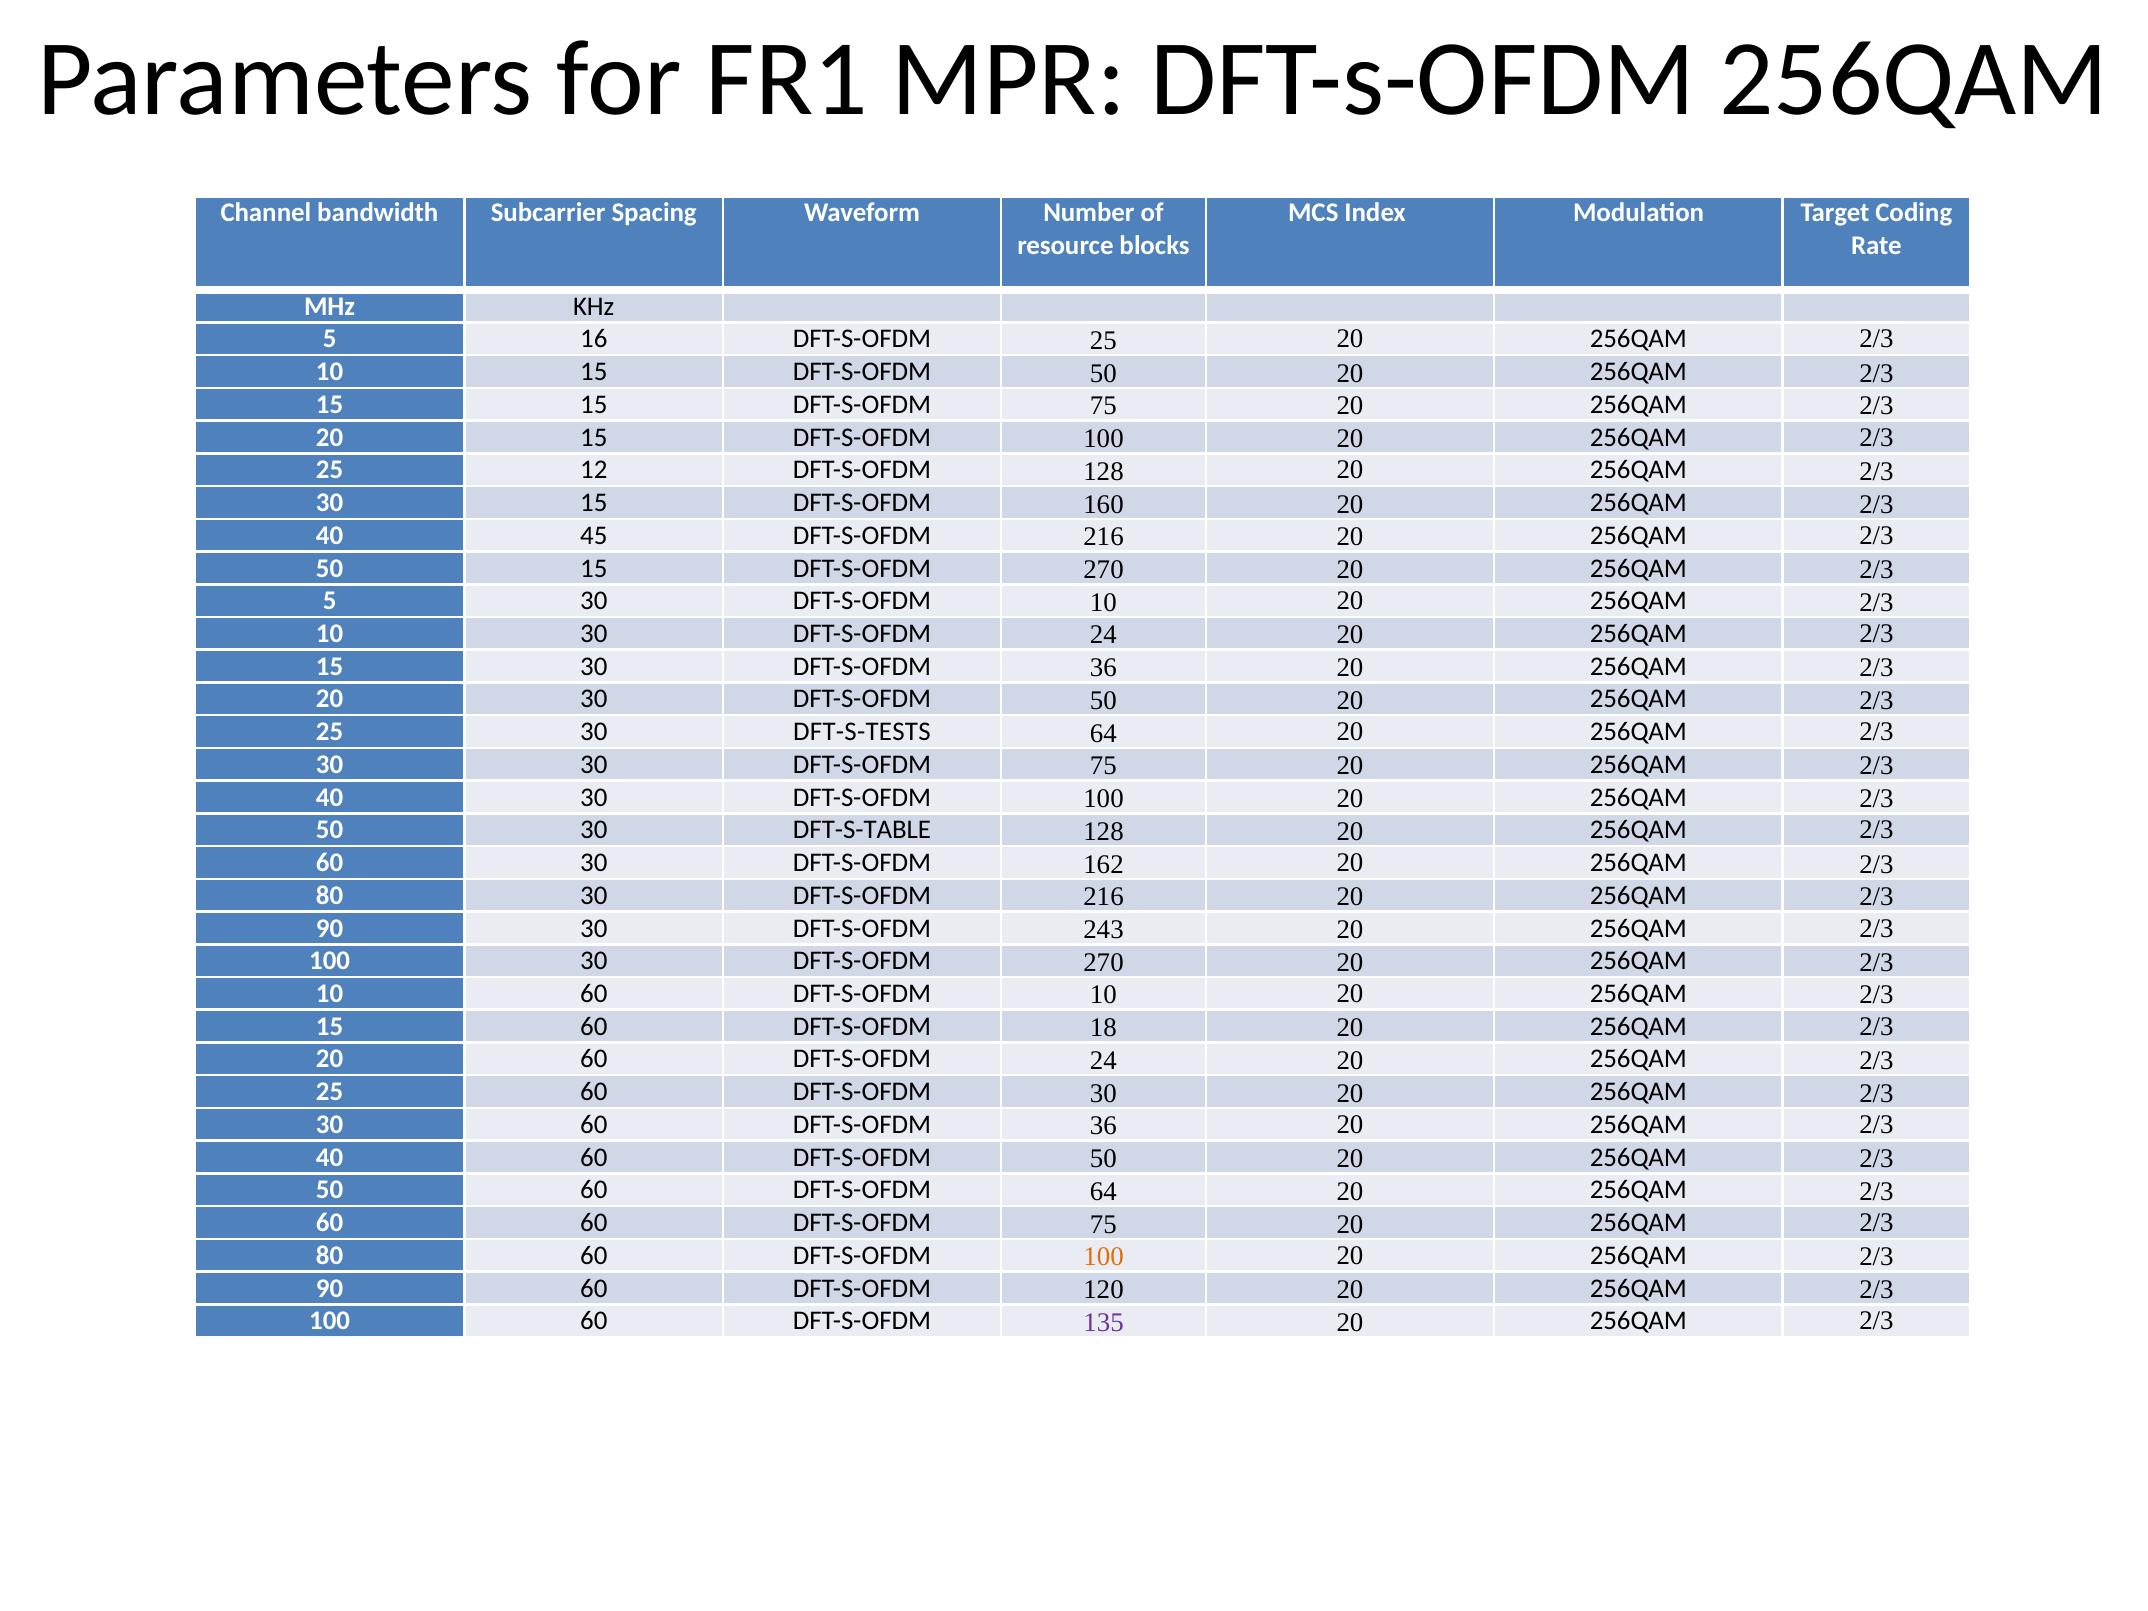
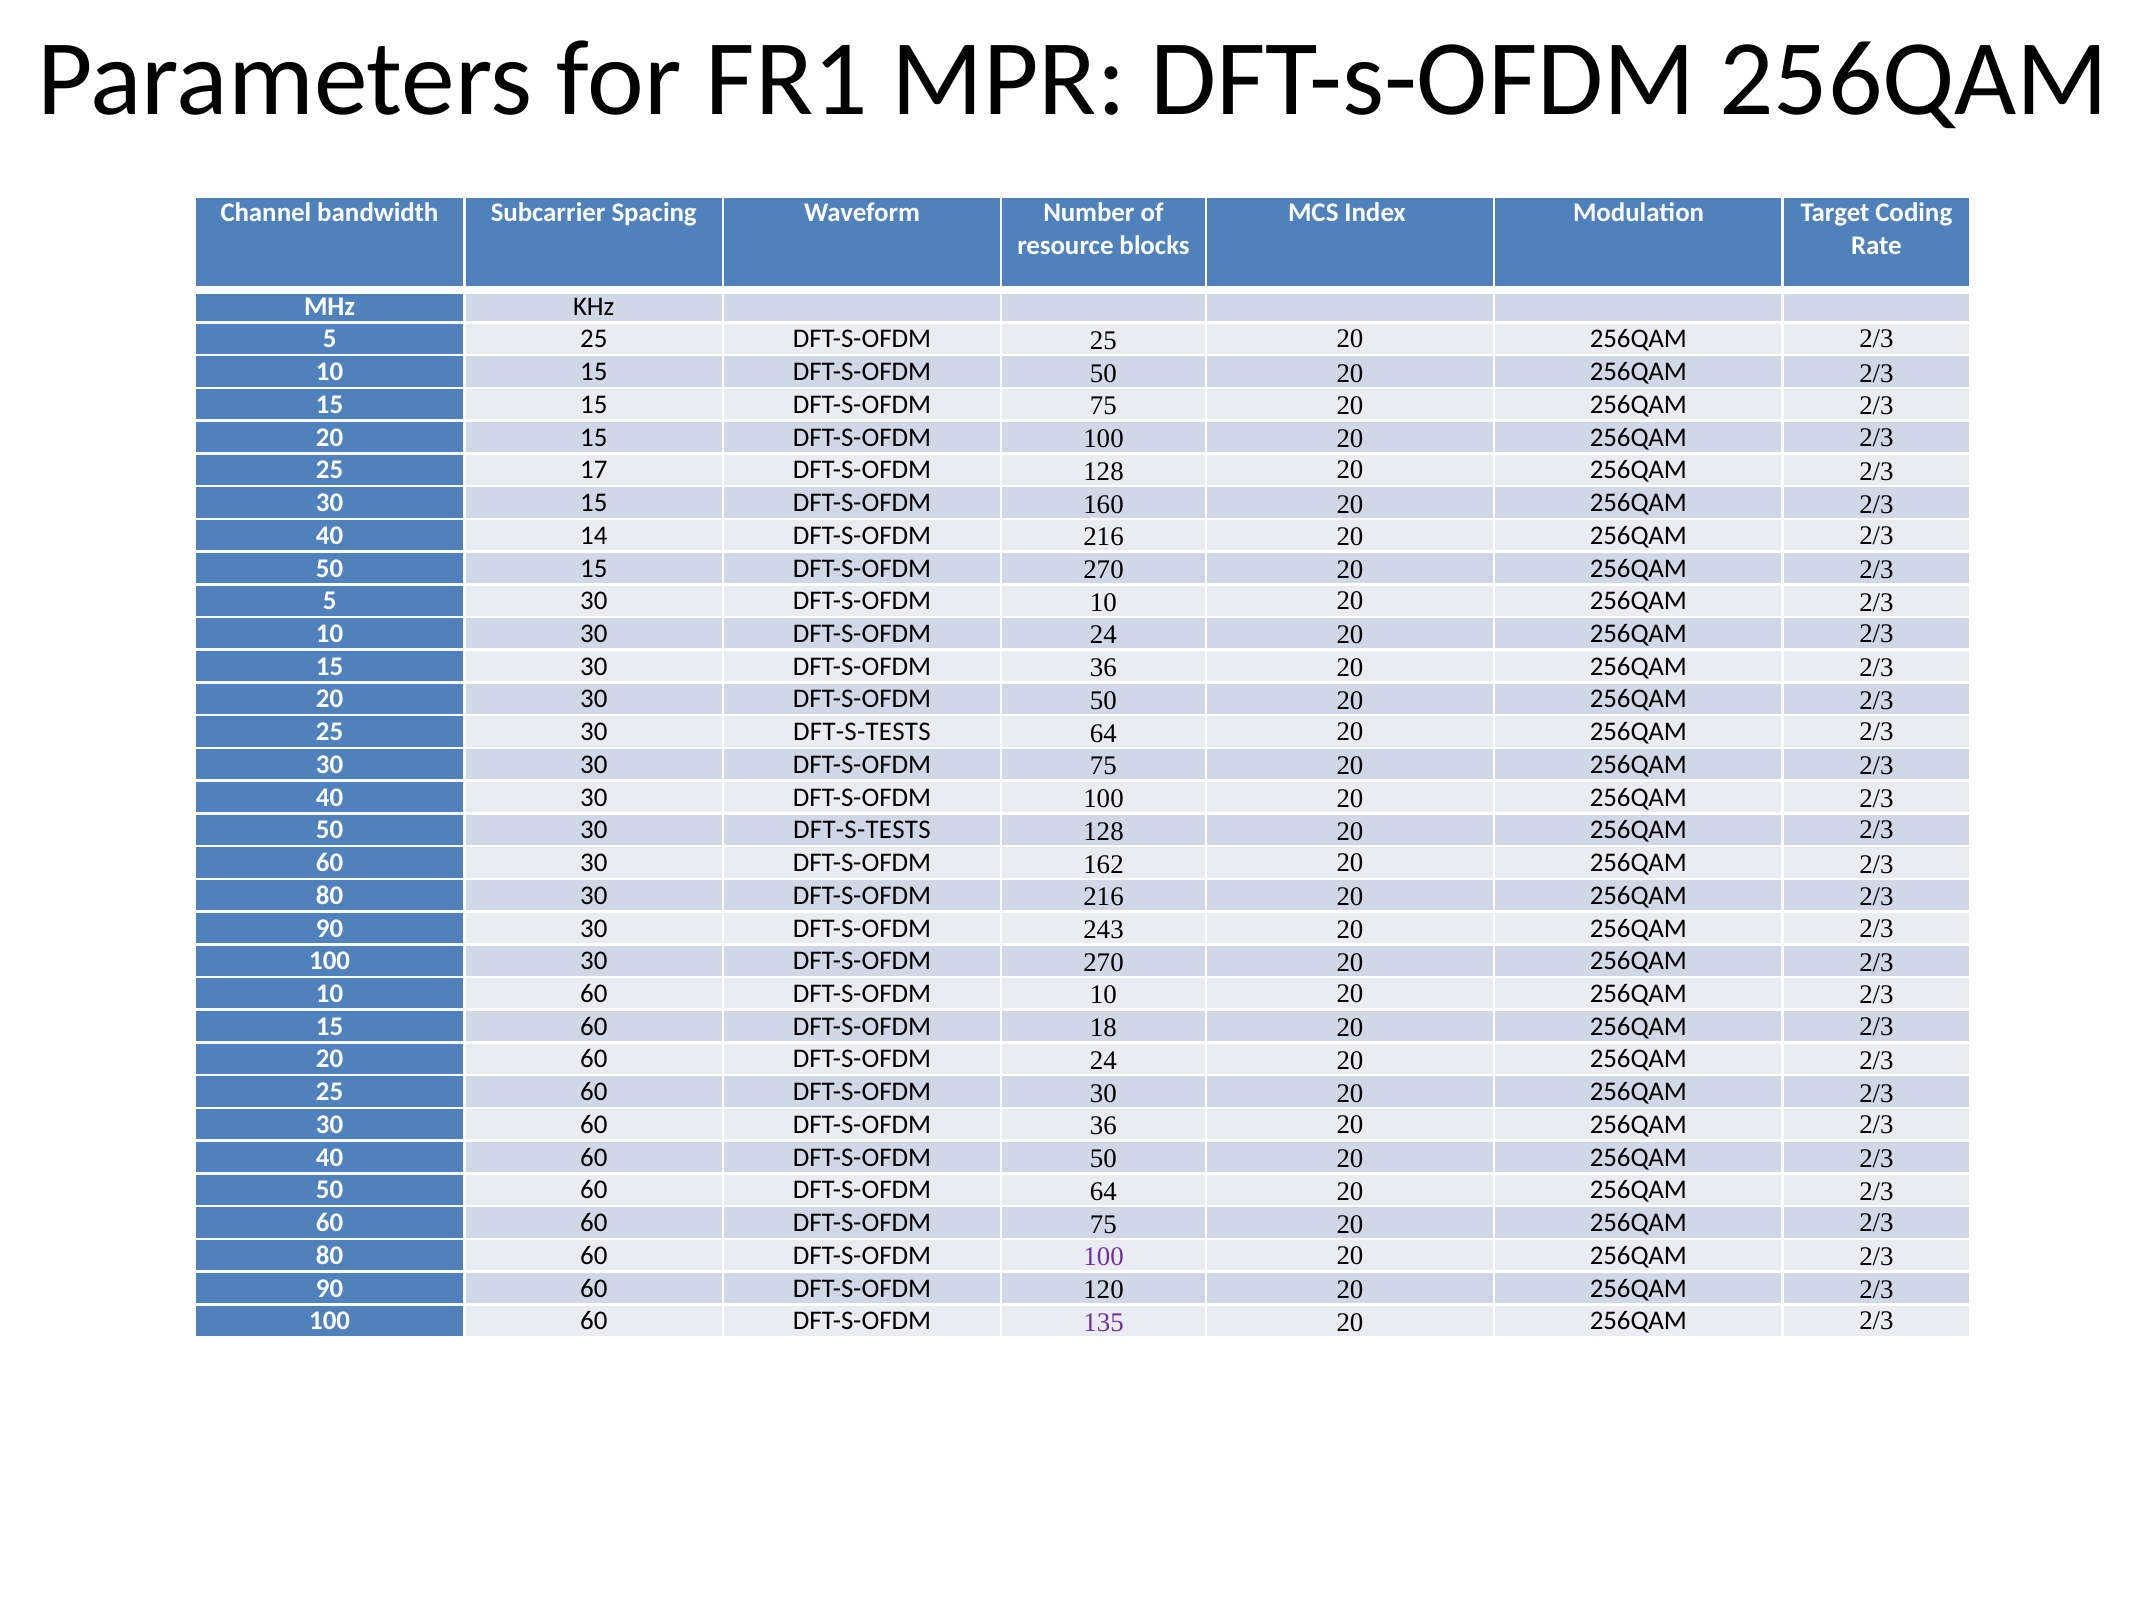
5 16: 16 -> 25 (594, 339)
12: 12 -> 17 (594, 470)
45: 45 -> 14 (594, 535)
50 30 DFT-S-TABLE: DFT-S-TABLE -> DFT-S-TESTS (862, 830)
100 colour: orange -> purple (1104, 1257)
